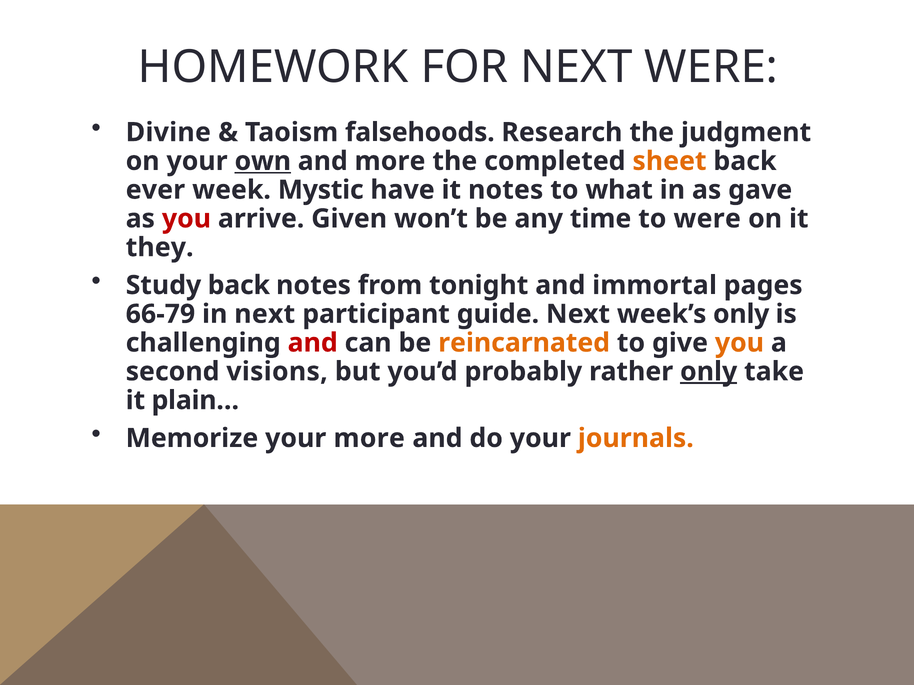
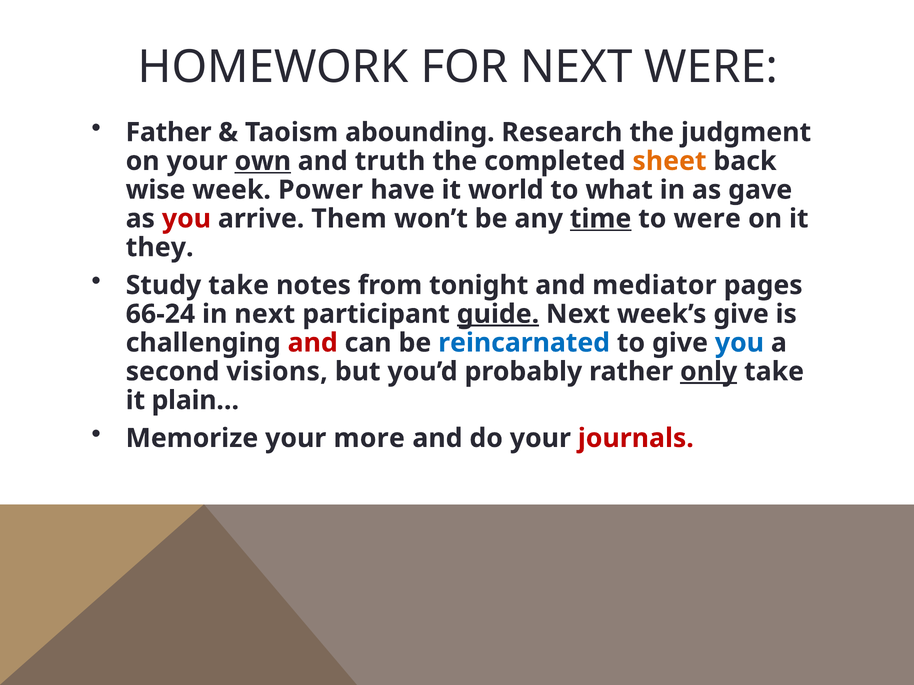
Divine: Divine -> Father (169, 132)
falsehoods: falsehoods -> abounding (420, 132)
and more: more -> truth (390, 161)
ever: ever -> wise (156, 190)
Mystic: Mystic -> Power (320, 190)
it notes: notes -> world (506, 190)
Given: Given -> Them (349, 219)
time underline: none -> present (601, 219)
Study back: back -> take (239, 285)
immortal: immortal -> mediator (654, 285)
66-79: 66-79 -> 66-24 (160, 314)
guide underline: none -> present (498, 314)
week’s only: only -> give (741, 314)
reincarnated colour: orange -> blue (524, 343)
you colour: orange -> blue (739, 343)
journals colour: orange -> red (636, 439)
